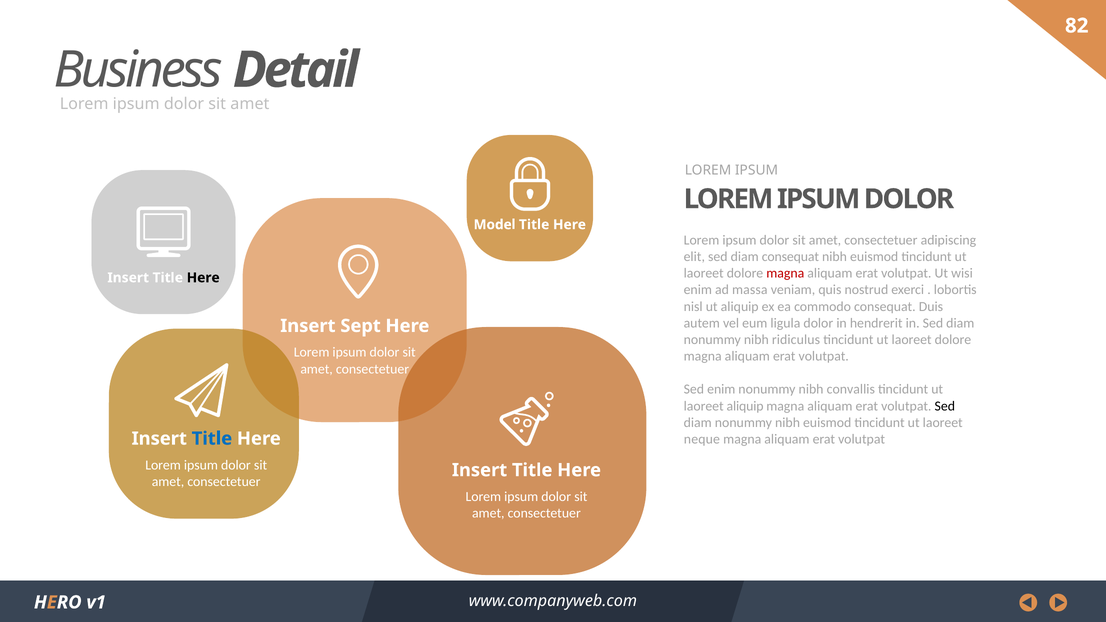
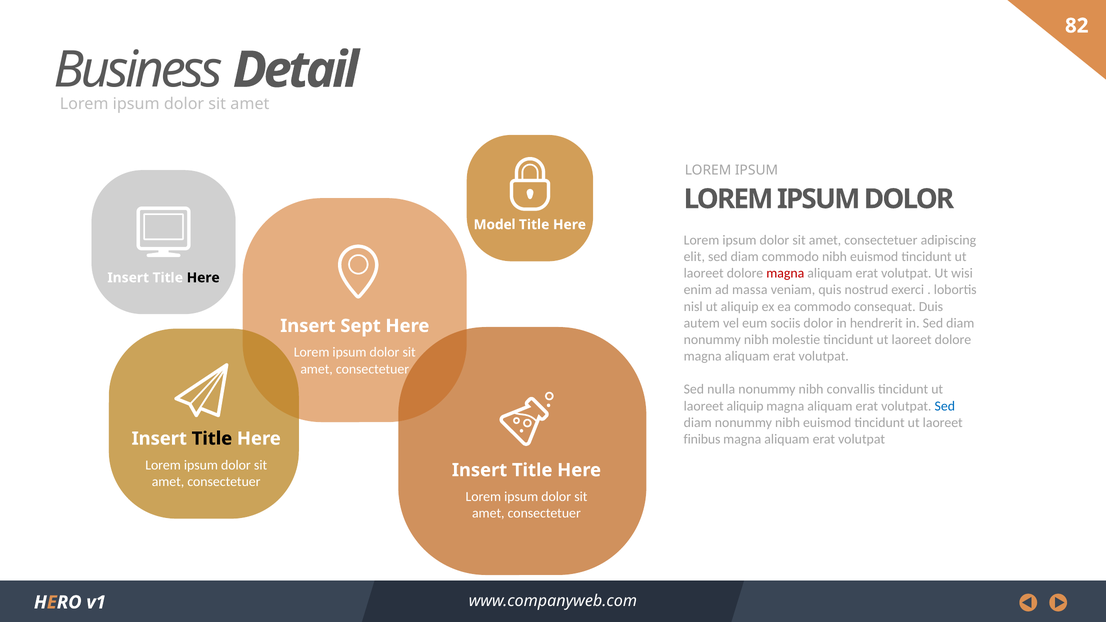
diam consequat: consequat -> commodo (790, 257)
ligula: ligula -> sociis (785, 323)
ridiculus: ridiculus -> molestie (796, 340)
Sed enim: enim -> nulla (721, 389)
Sed colour: black -> blue (945, 406)
neque: neque -> finibus (702, 439)
Title colour: blue -> black (212, 439)
